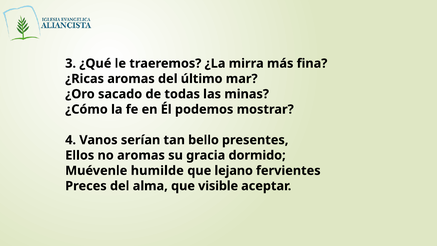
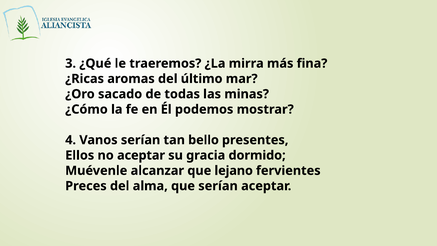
no aromas: aromas -> aceptar (141, 155)
humilde: humilde -> alcanzar (157, 171)
que visible: visible -> serían (218, 186)
